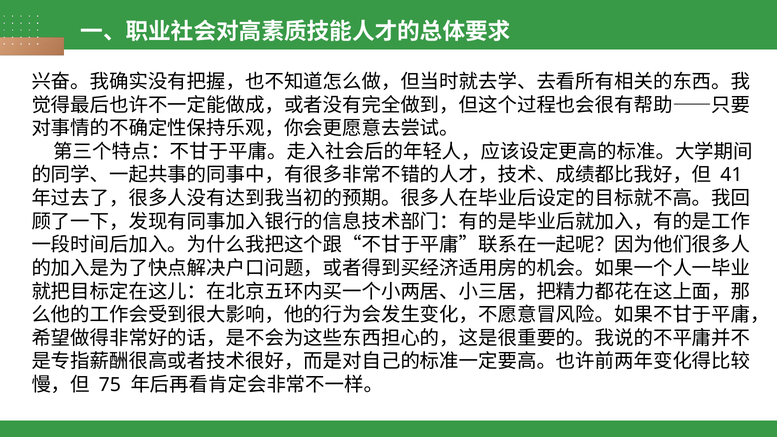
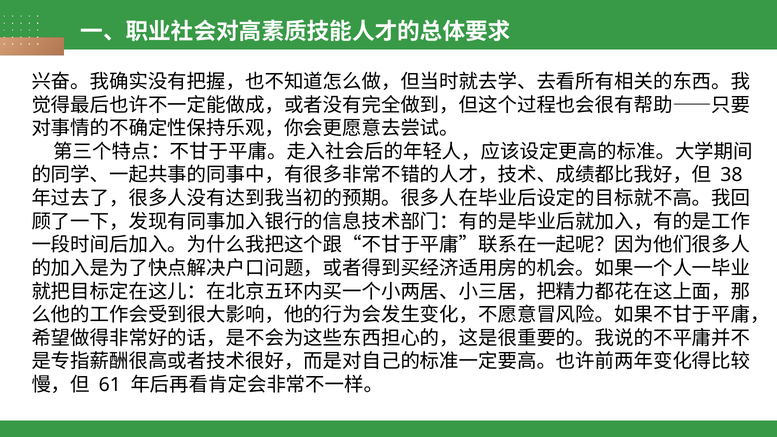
41: 41 -> 38 (731, 175)
75: 75 -> 61 (110, 385)
